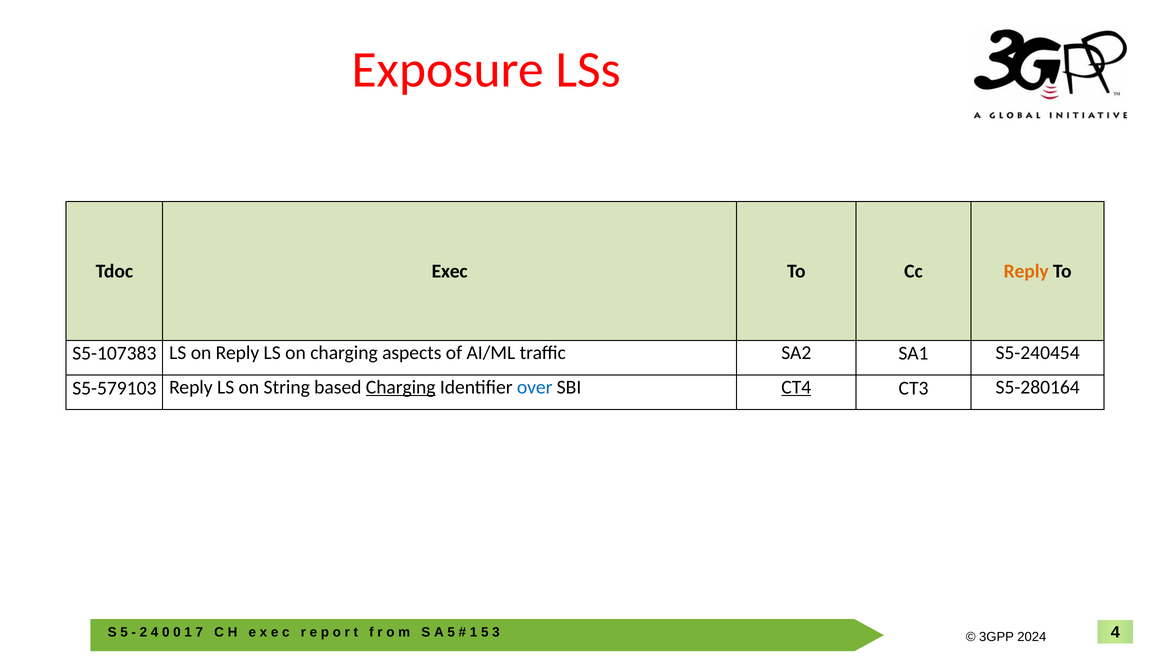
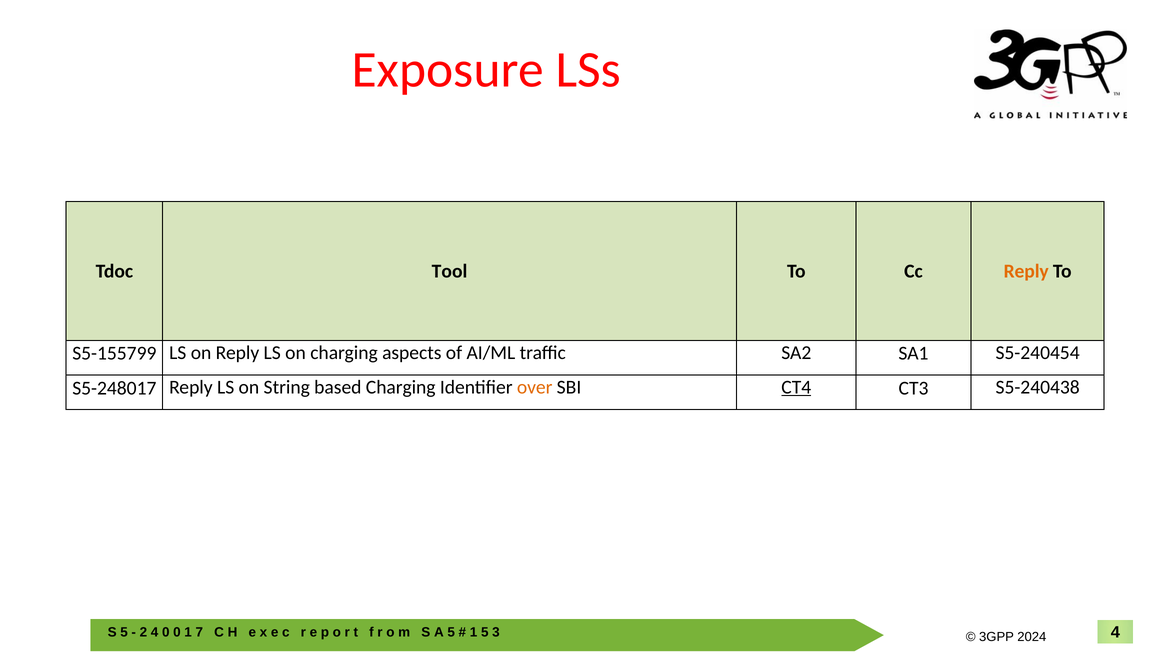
Exec: Exec -> Tool (450, 271)
S5-107383: S5-107383 -> S5-155799 (114, 353)
S5-579103: S5-579103 -> S5-248017 (114, 388)
Charging underline: present -> none (401, 387)
over colour: blue -> orange (535, 387)
S5-280164: S5-280164 -> S5-240438 (1038, 387)
